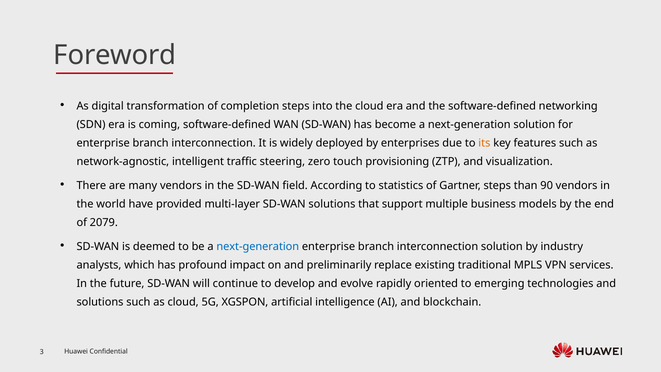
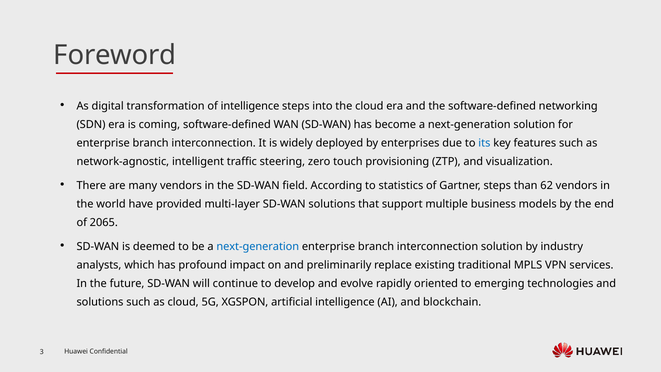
of completion: completion -> intelligence (250, 106)
its colour: orange -> blue (484, 143)
90: 90 -> 62 (547, 186)
2079: 2079 -> 2065 (104, 223)
